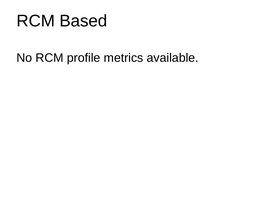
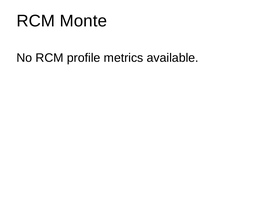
Based: Based -> Monte (83, 21)
